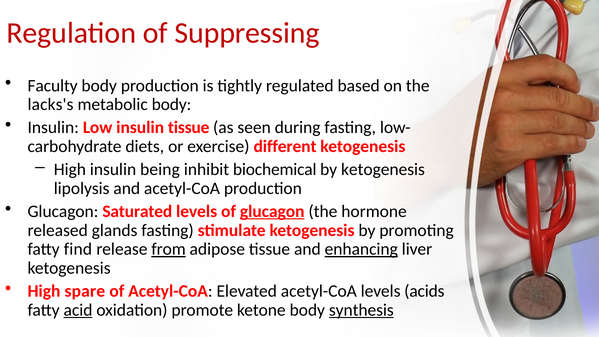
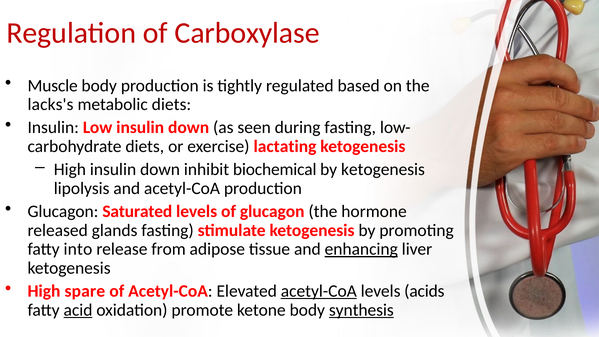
Suppressing: Suppressing -> Carboxylase (247, 33)
Faculty: Faculty -> Muscle (53, 86)
metabolic body: body -> diets (171, 104)
Low insulin tissue: tissue -> down (189, 128)
different: different -> lactating (285, 146)
High insulin being: being -> down (160, 169)
glucagon underline: present -> none (272, 211)
find: find -> into (78, 249)
from underline: present -> none (169, 249)
acetyl-CoA underline: none -> present (319, 291)
